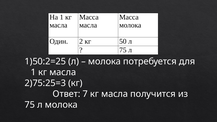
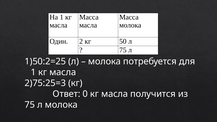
7: 7 -> 0 (85, 94)
